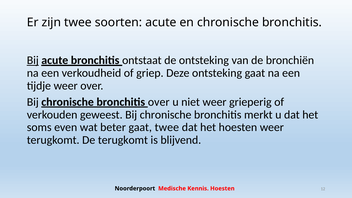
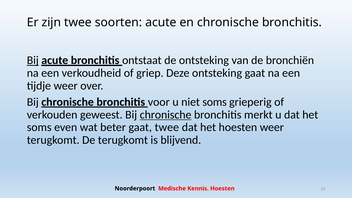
over: over -> voor (159, 102)
niet weer: weer -> soms (215, 102)
chronische underline: none -> present (166, 115)
